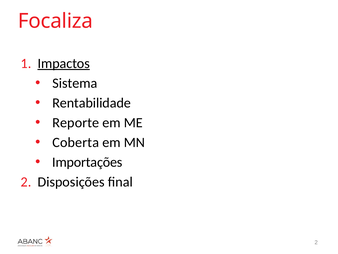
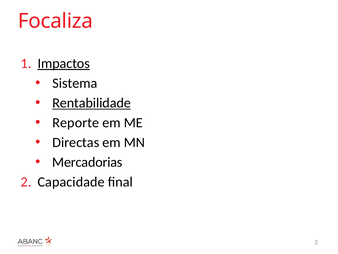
Rentabilidade underline: none -> present (92, 103)
Coberta: Coberta -> Directas (76, 142)
Importações: Importações -> Mercadorias (87, 162)
Disposições: Disposições -> Capacidade (71, 182)
